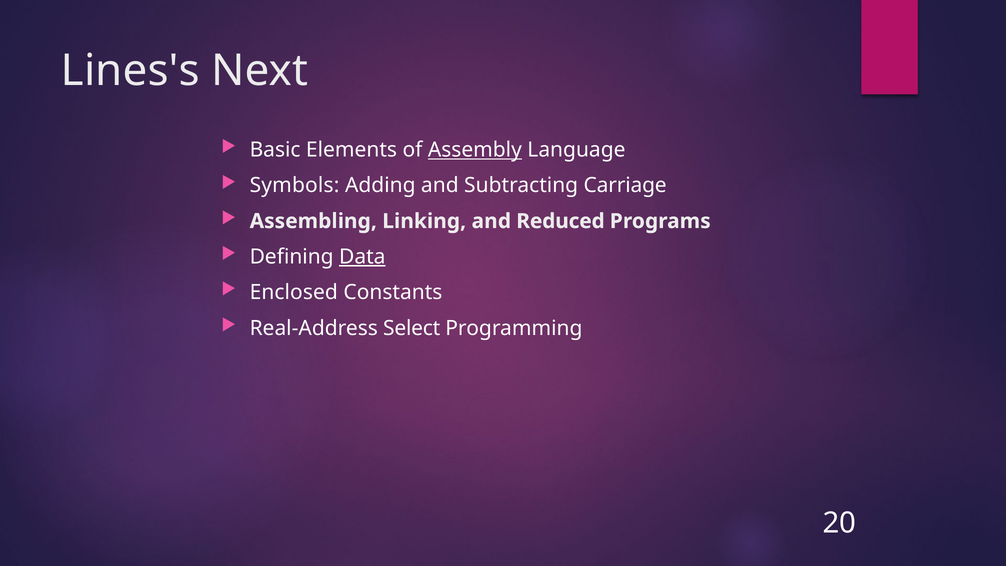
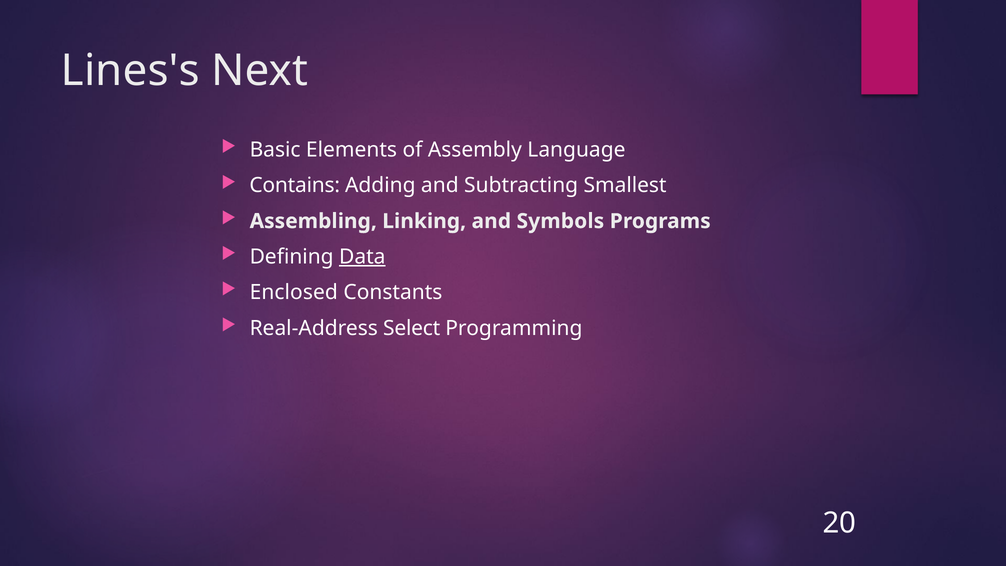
Assembly underline: present -> none (475, 150)
Symbols: Symbols -> Contains (295, 186)
Carriage: Carriage -> Smallest (625, 186)
Reduced: Reduced -> Symbols (560, 221)
